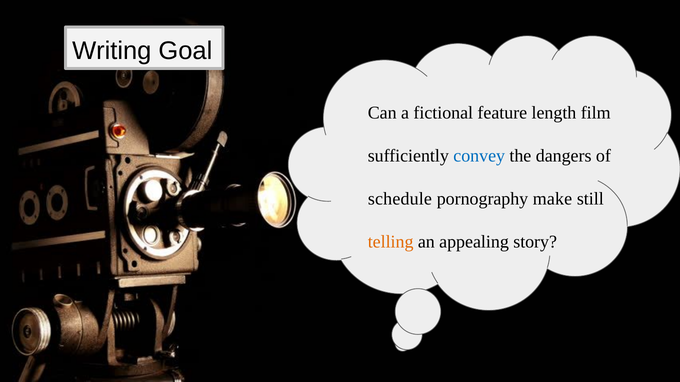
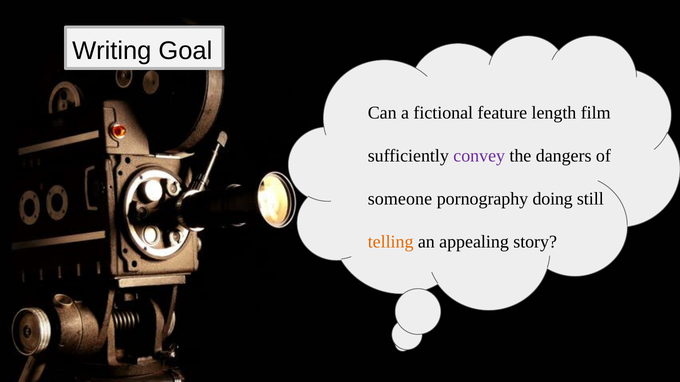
convey colour: blue -> purple (479, 156)
schedule: schedule -> someone (400, 199)
make: make -> doing (553, 199)
